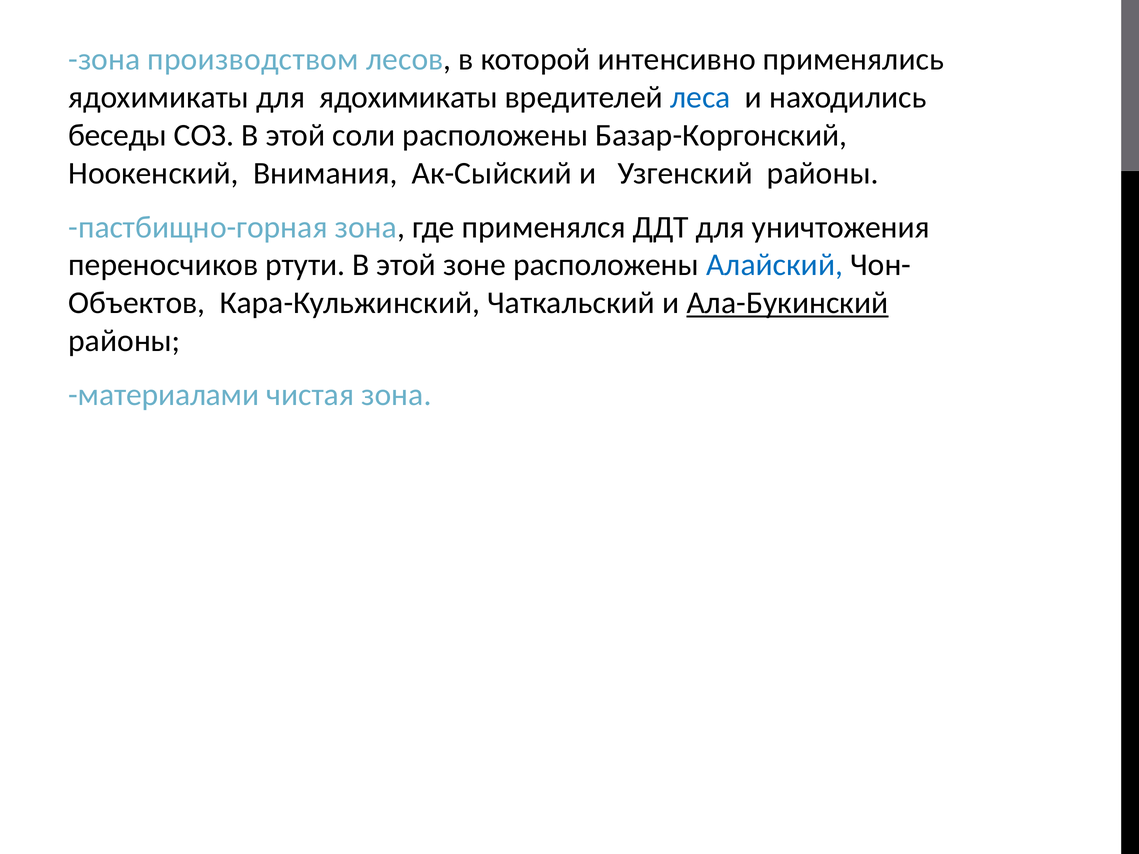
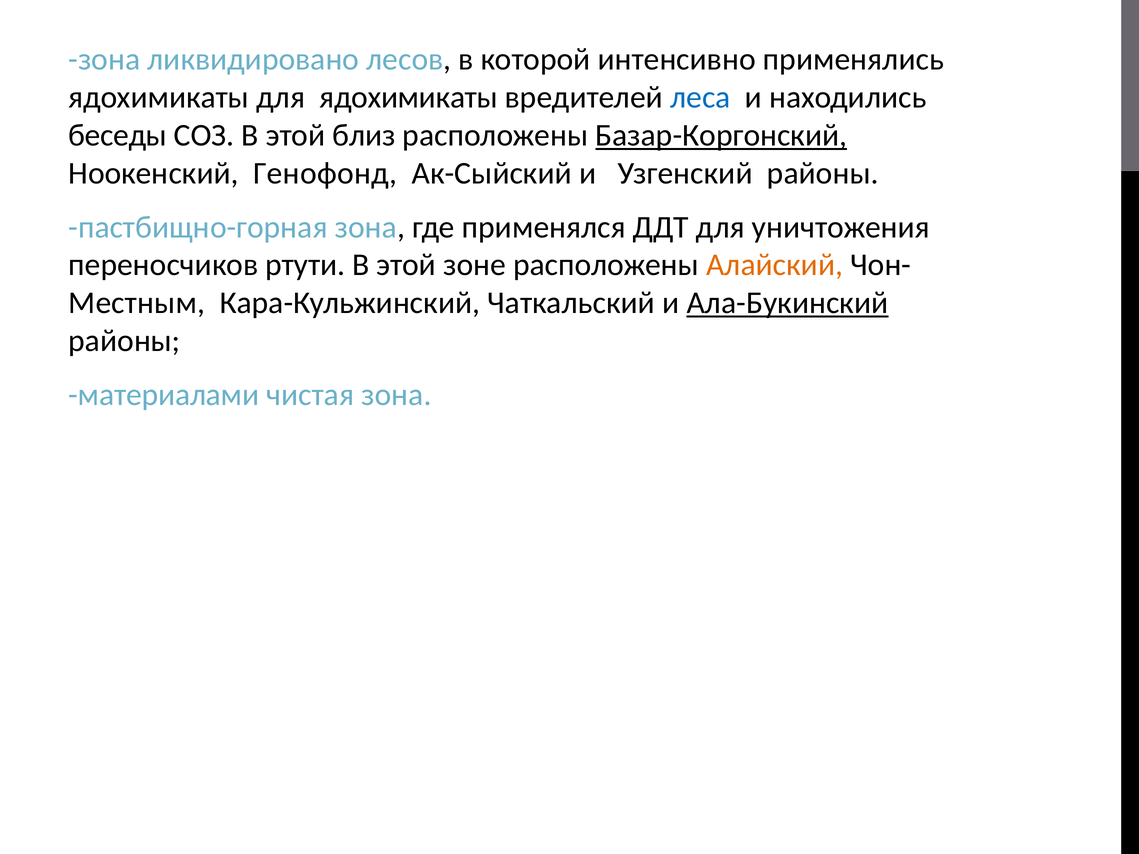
производством: производством -> ликвидировано (253, 59)
соли: соли -> близ (364, 135)
Базар-Коргонский underline: none -> present (721, 135)
Внимания: Внимания -> Генофонд (325, 173)
Алайский colour: blue -> orange (775, 265)
Объектов: Объектов -> Местным (137, 303)
